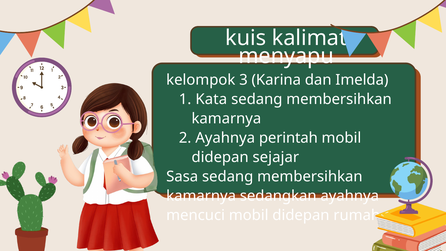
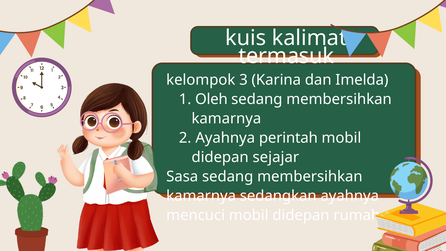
menyapu: menyapu -> termasuk (286, 56)
Kata: Kata -> Oleh (211, 99)
